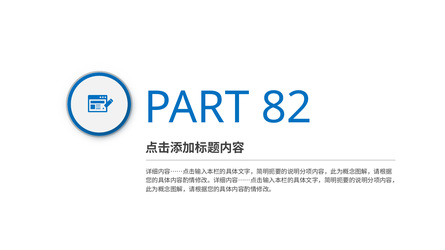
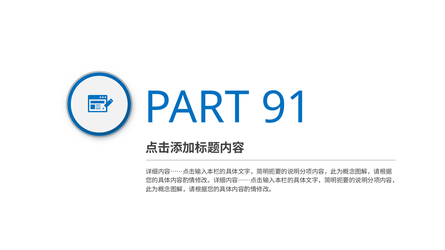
82: 82 -> 91 (287, 108)
